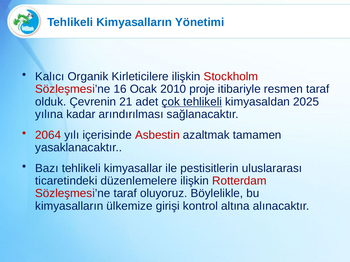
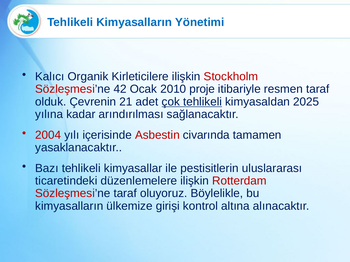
16: 16 -> 42 (120, 89)
2064: 2064 -> 2004 (48, 135)
azaltmak: azaltmak -> civarında (206, 135)
